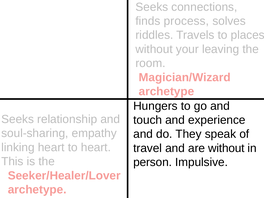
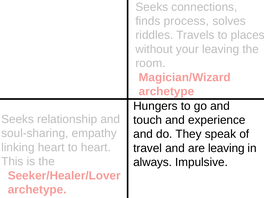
are without: without -> leaving (226, 148)
person: person -> always (153, 162)
